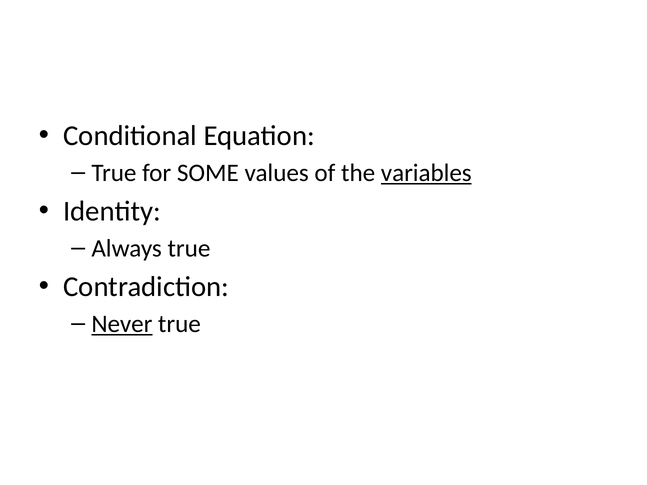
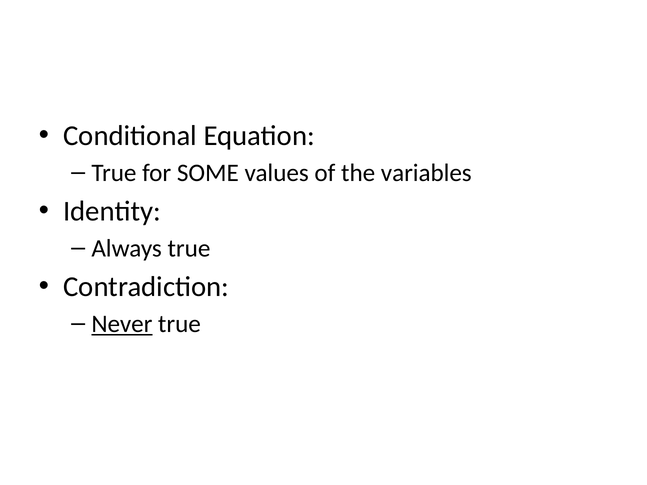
variables underline: present -> none (426, 173)
